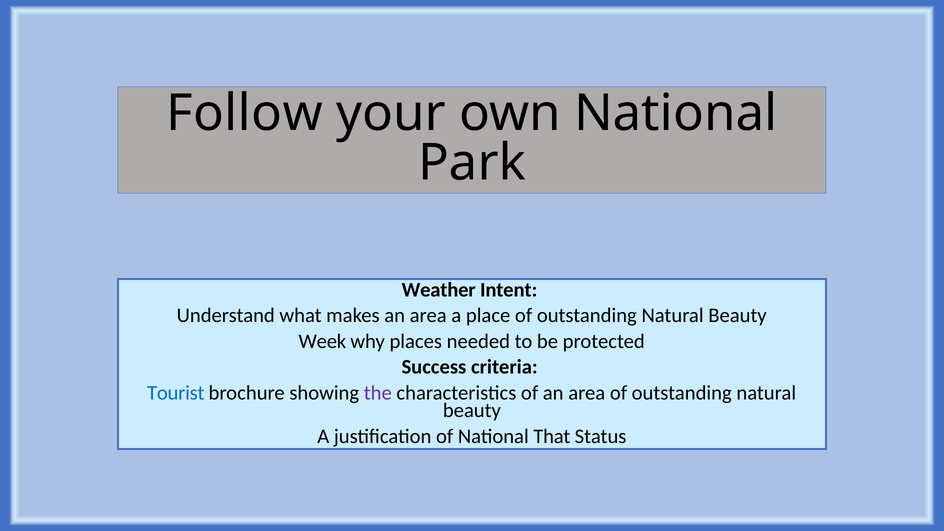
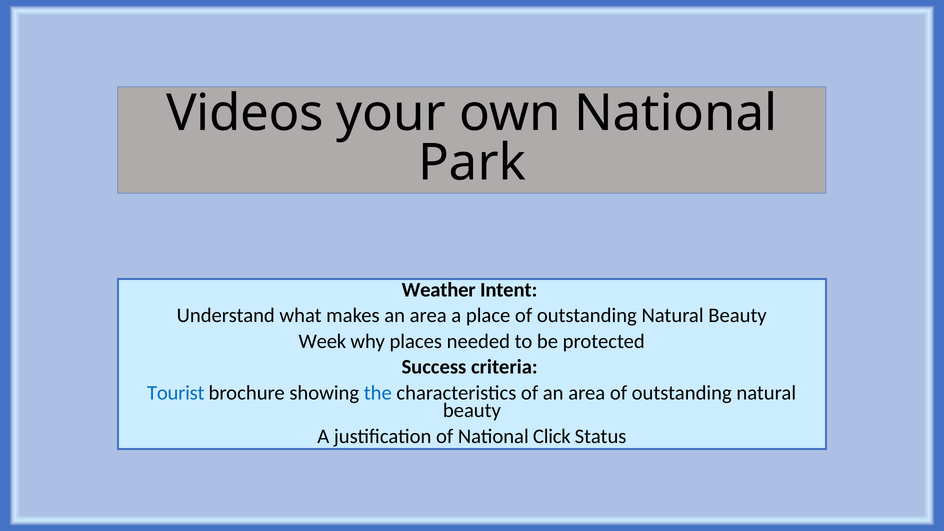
Follow: Follow -> Videos (245, 113)
the colour: purple -> blue (378, 393)
That: That -> Click (552, 436)
